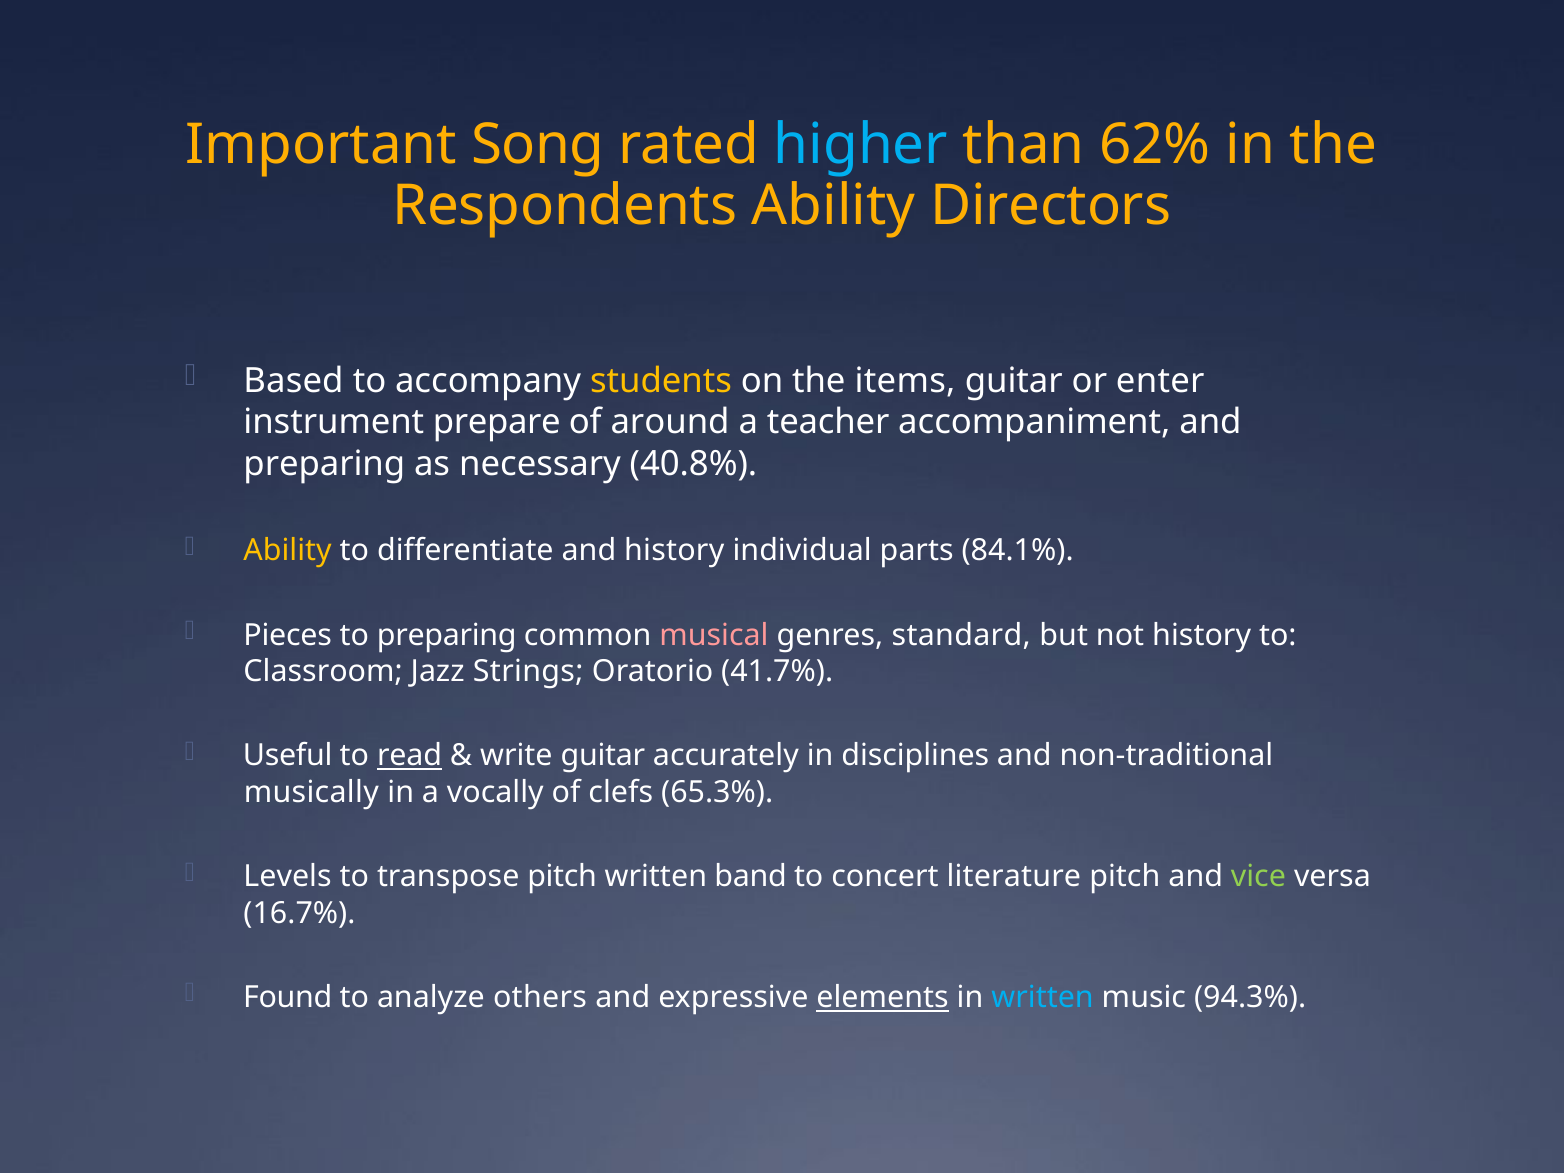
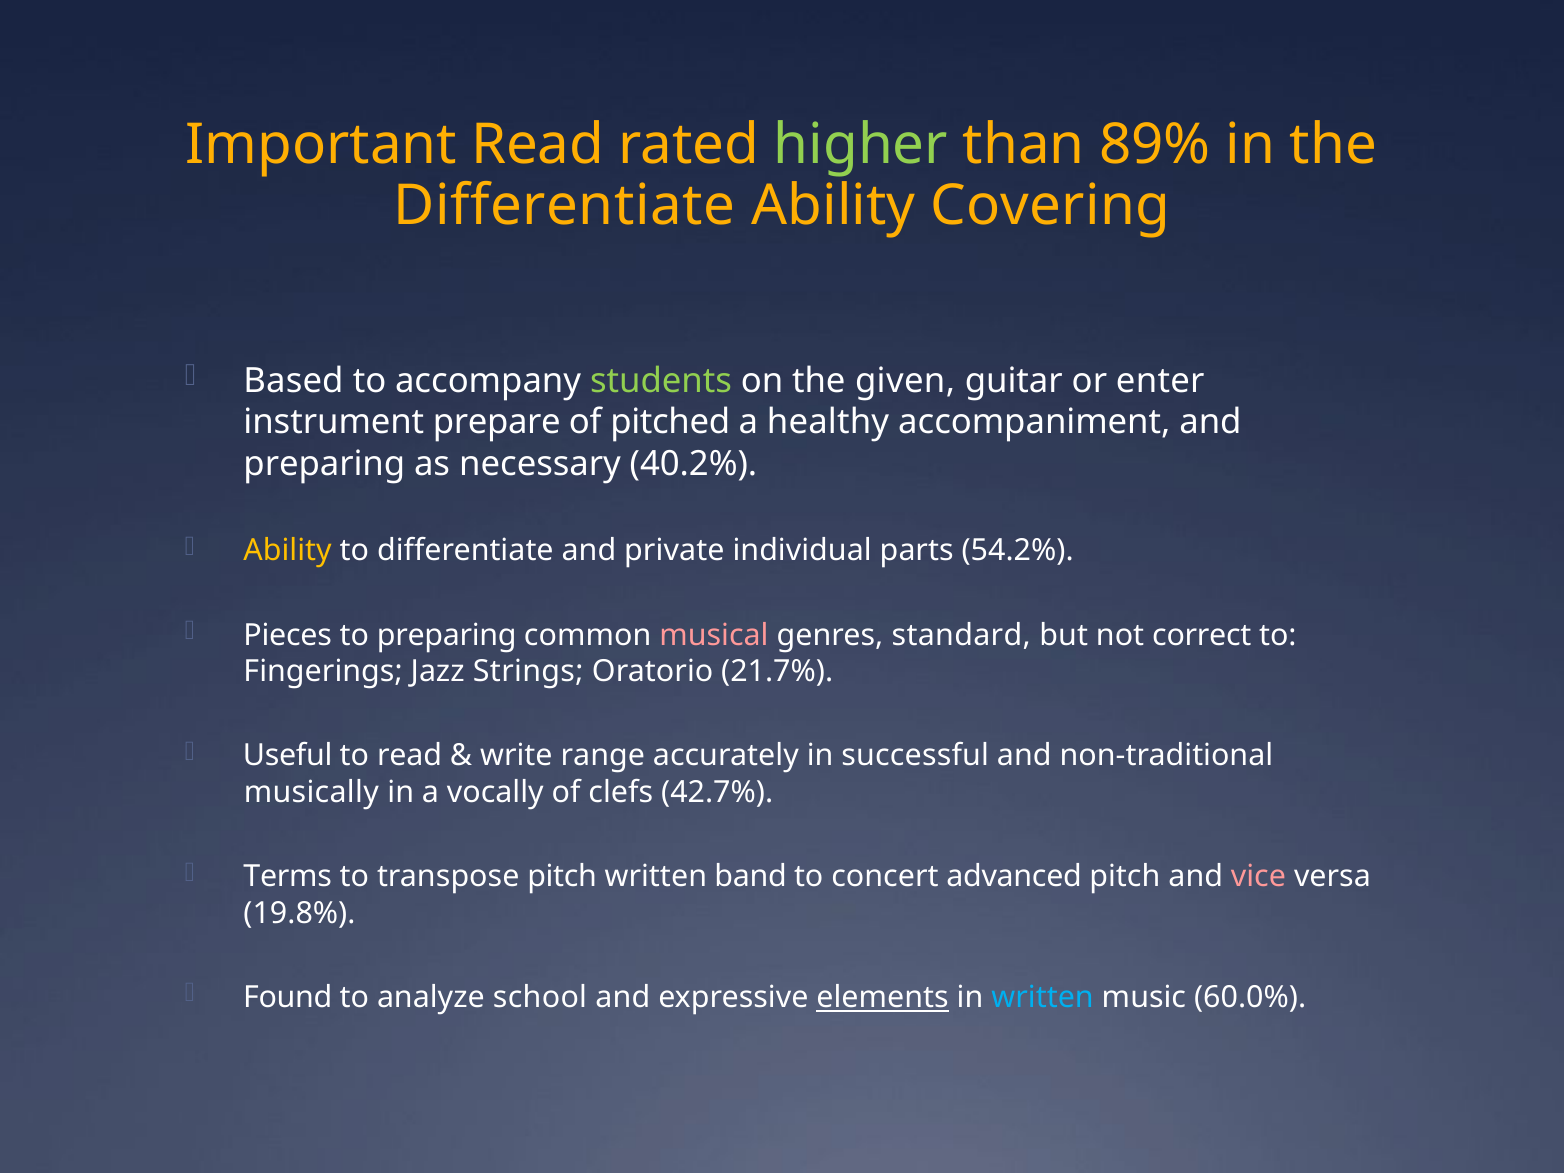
Important Song: Song -> Read (538, 145)
higher colour: light blue -> light green (861, 145)
62%: 62% -> 89% (1155, 145)
Respondents: Respondents -> Differentiate (564, 206)
Directors: Directors -> Covering (1050, 206)
students colour: yellow -> light green (661, 381)
items: items -> given (905, 381)
around: around -> pitched (670, 423)
teacher: teacher -> healthy (828, 423)
40.8%: 40.8% -> 40.2% (693, 464)
and history: history -> private (674, 551)
84.1%: 84.1% -> 54.2% (1018, 551)
not history: history -> correct (1202, 635)
Classroom: Classroom -> Fingerings (323, 672)
41.7%: 41.7% -> 21.7% (777, 672)
read underline: present -> none (410, 756)
write guitar: guitar -> range (603, 756)
disciplines: disciplines -> successful (915, 756)
65.3%: 65.3% -> 42.7% (717, 792)
Levels: Levels -> Terms (288, 877)
literature: literature -> advanced (1014, 877)
vice colour: light green -> pink (1258, 877)
16.7%: 16.7% -> 19.8% (299, 913)
others: others -> school (540, 998)
94.3%: 94.3% -> 60.0% (1250, 998)
